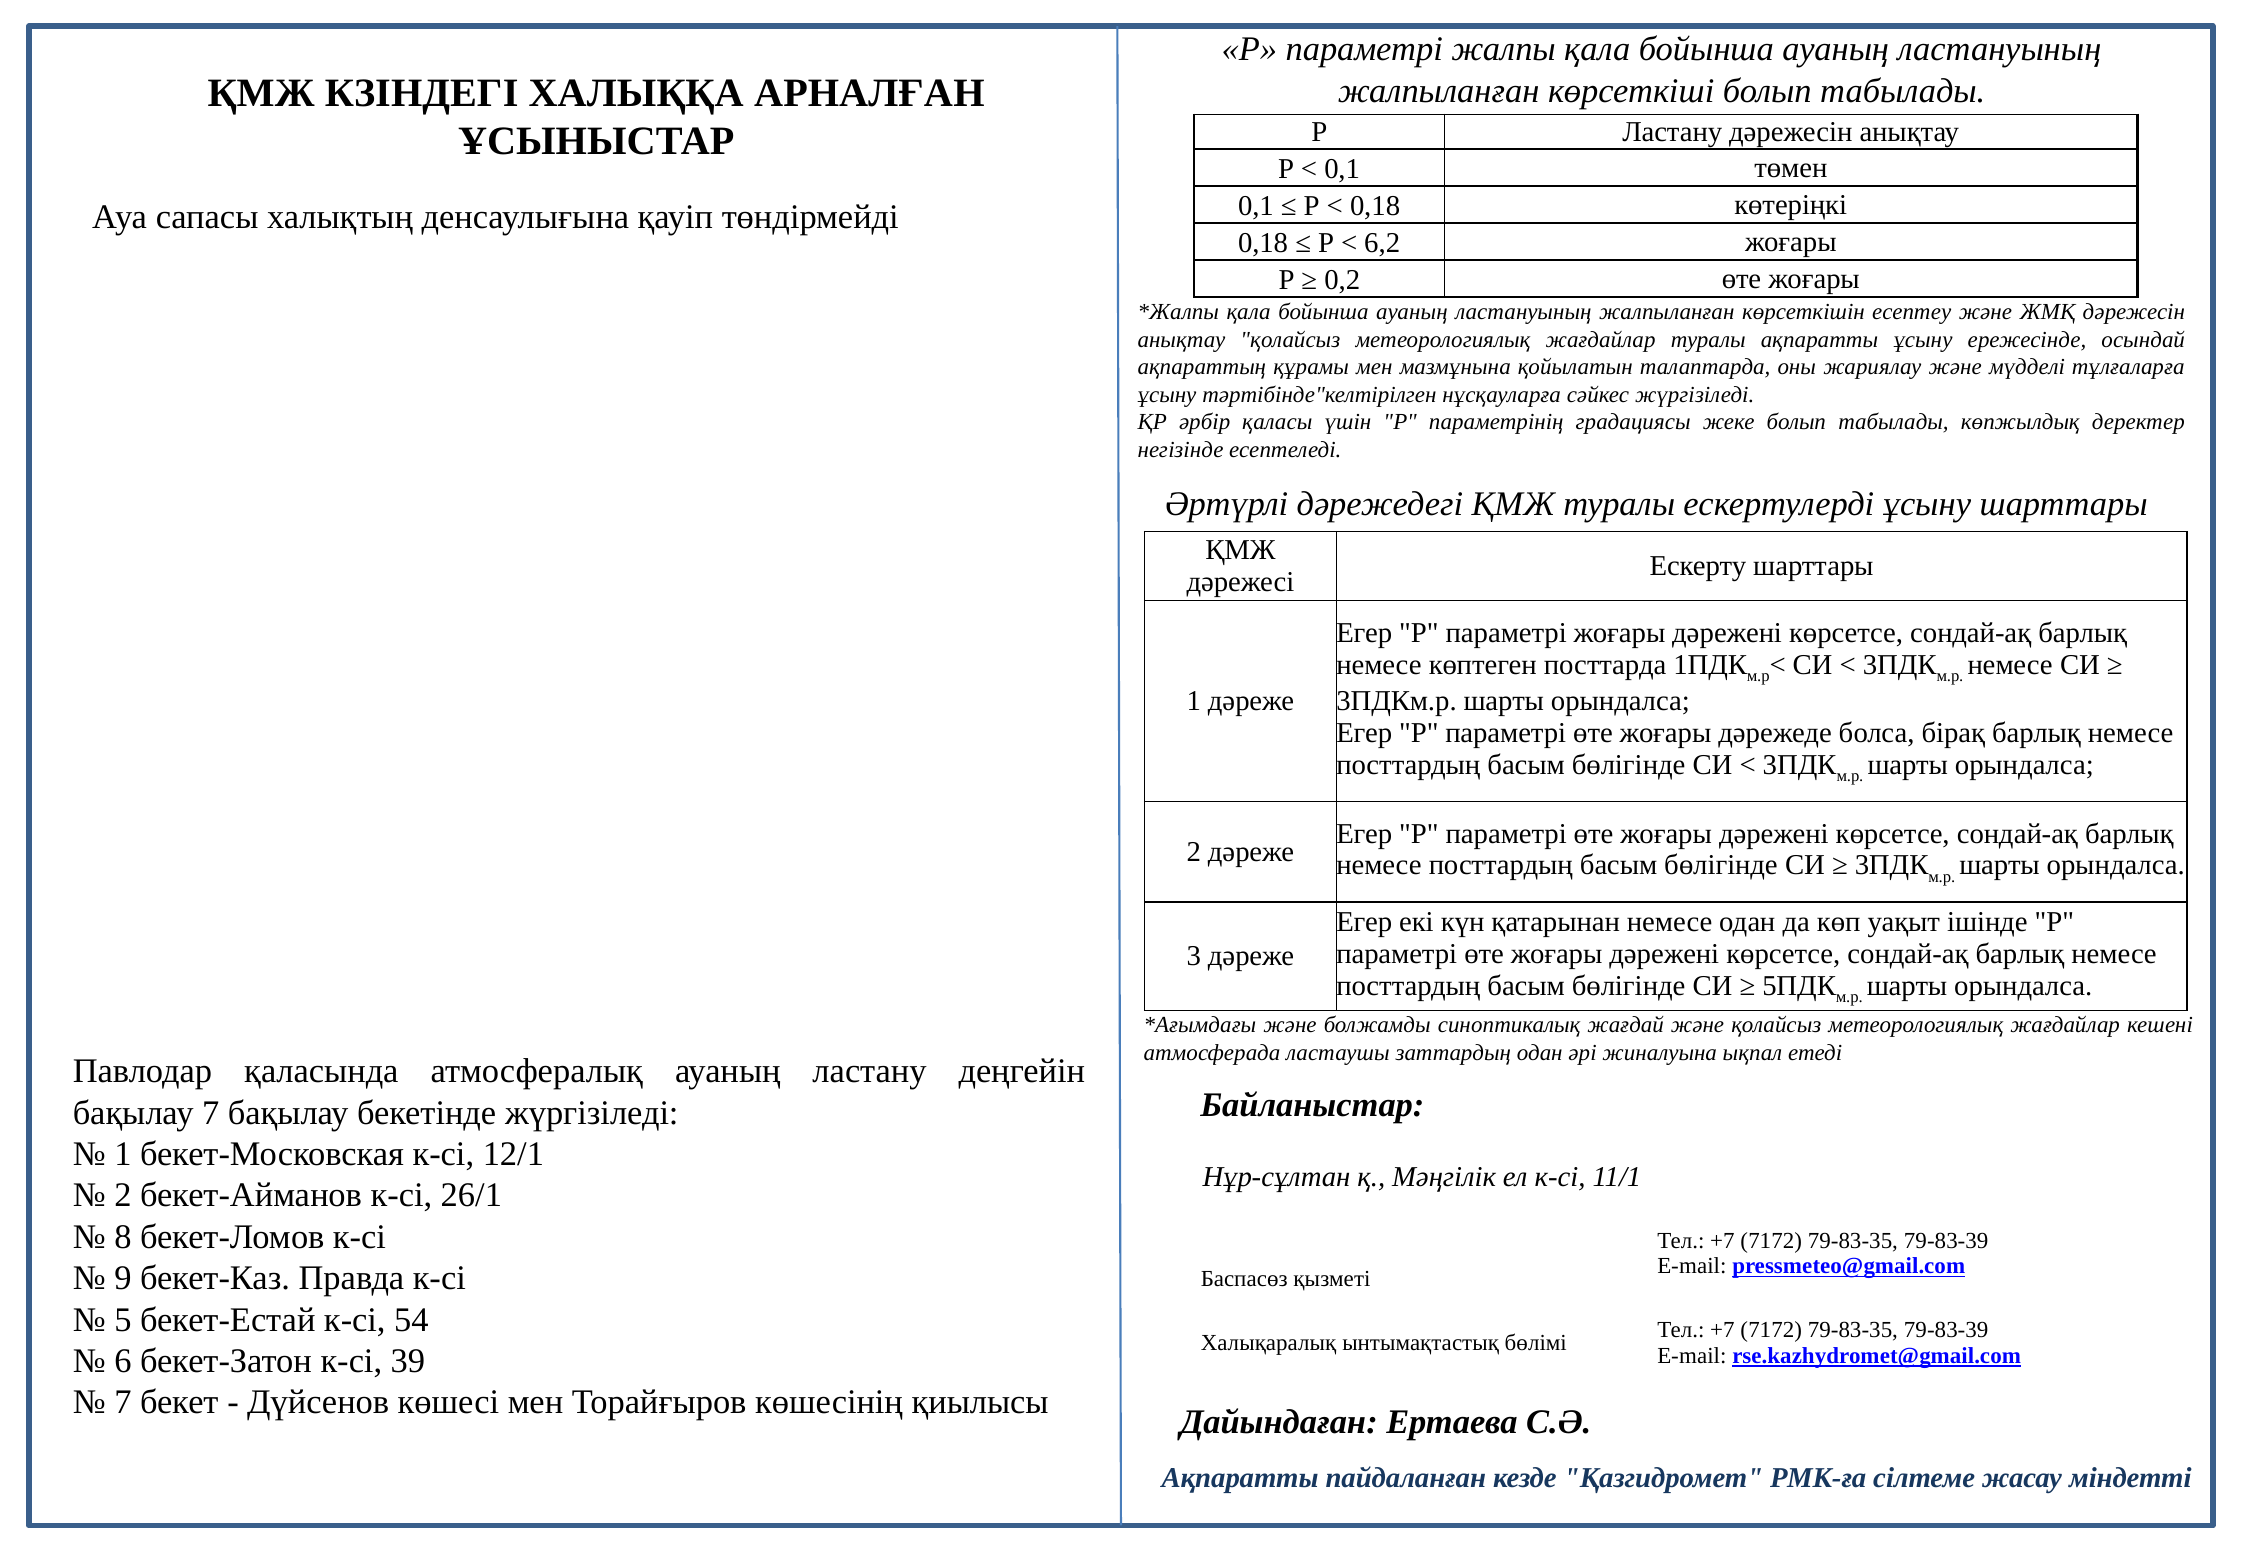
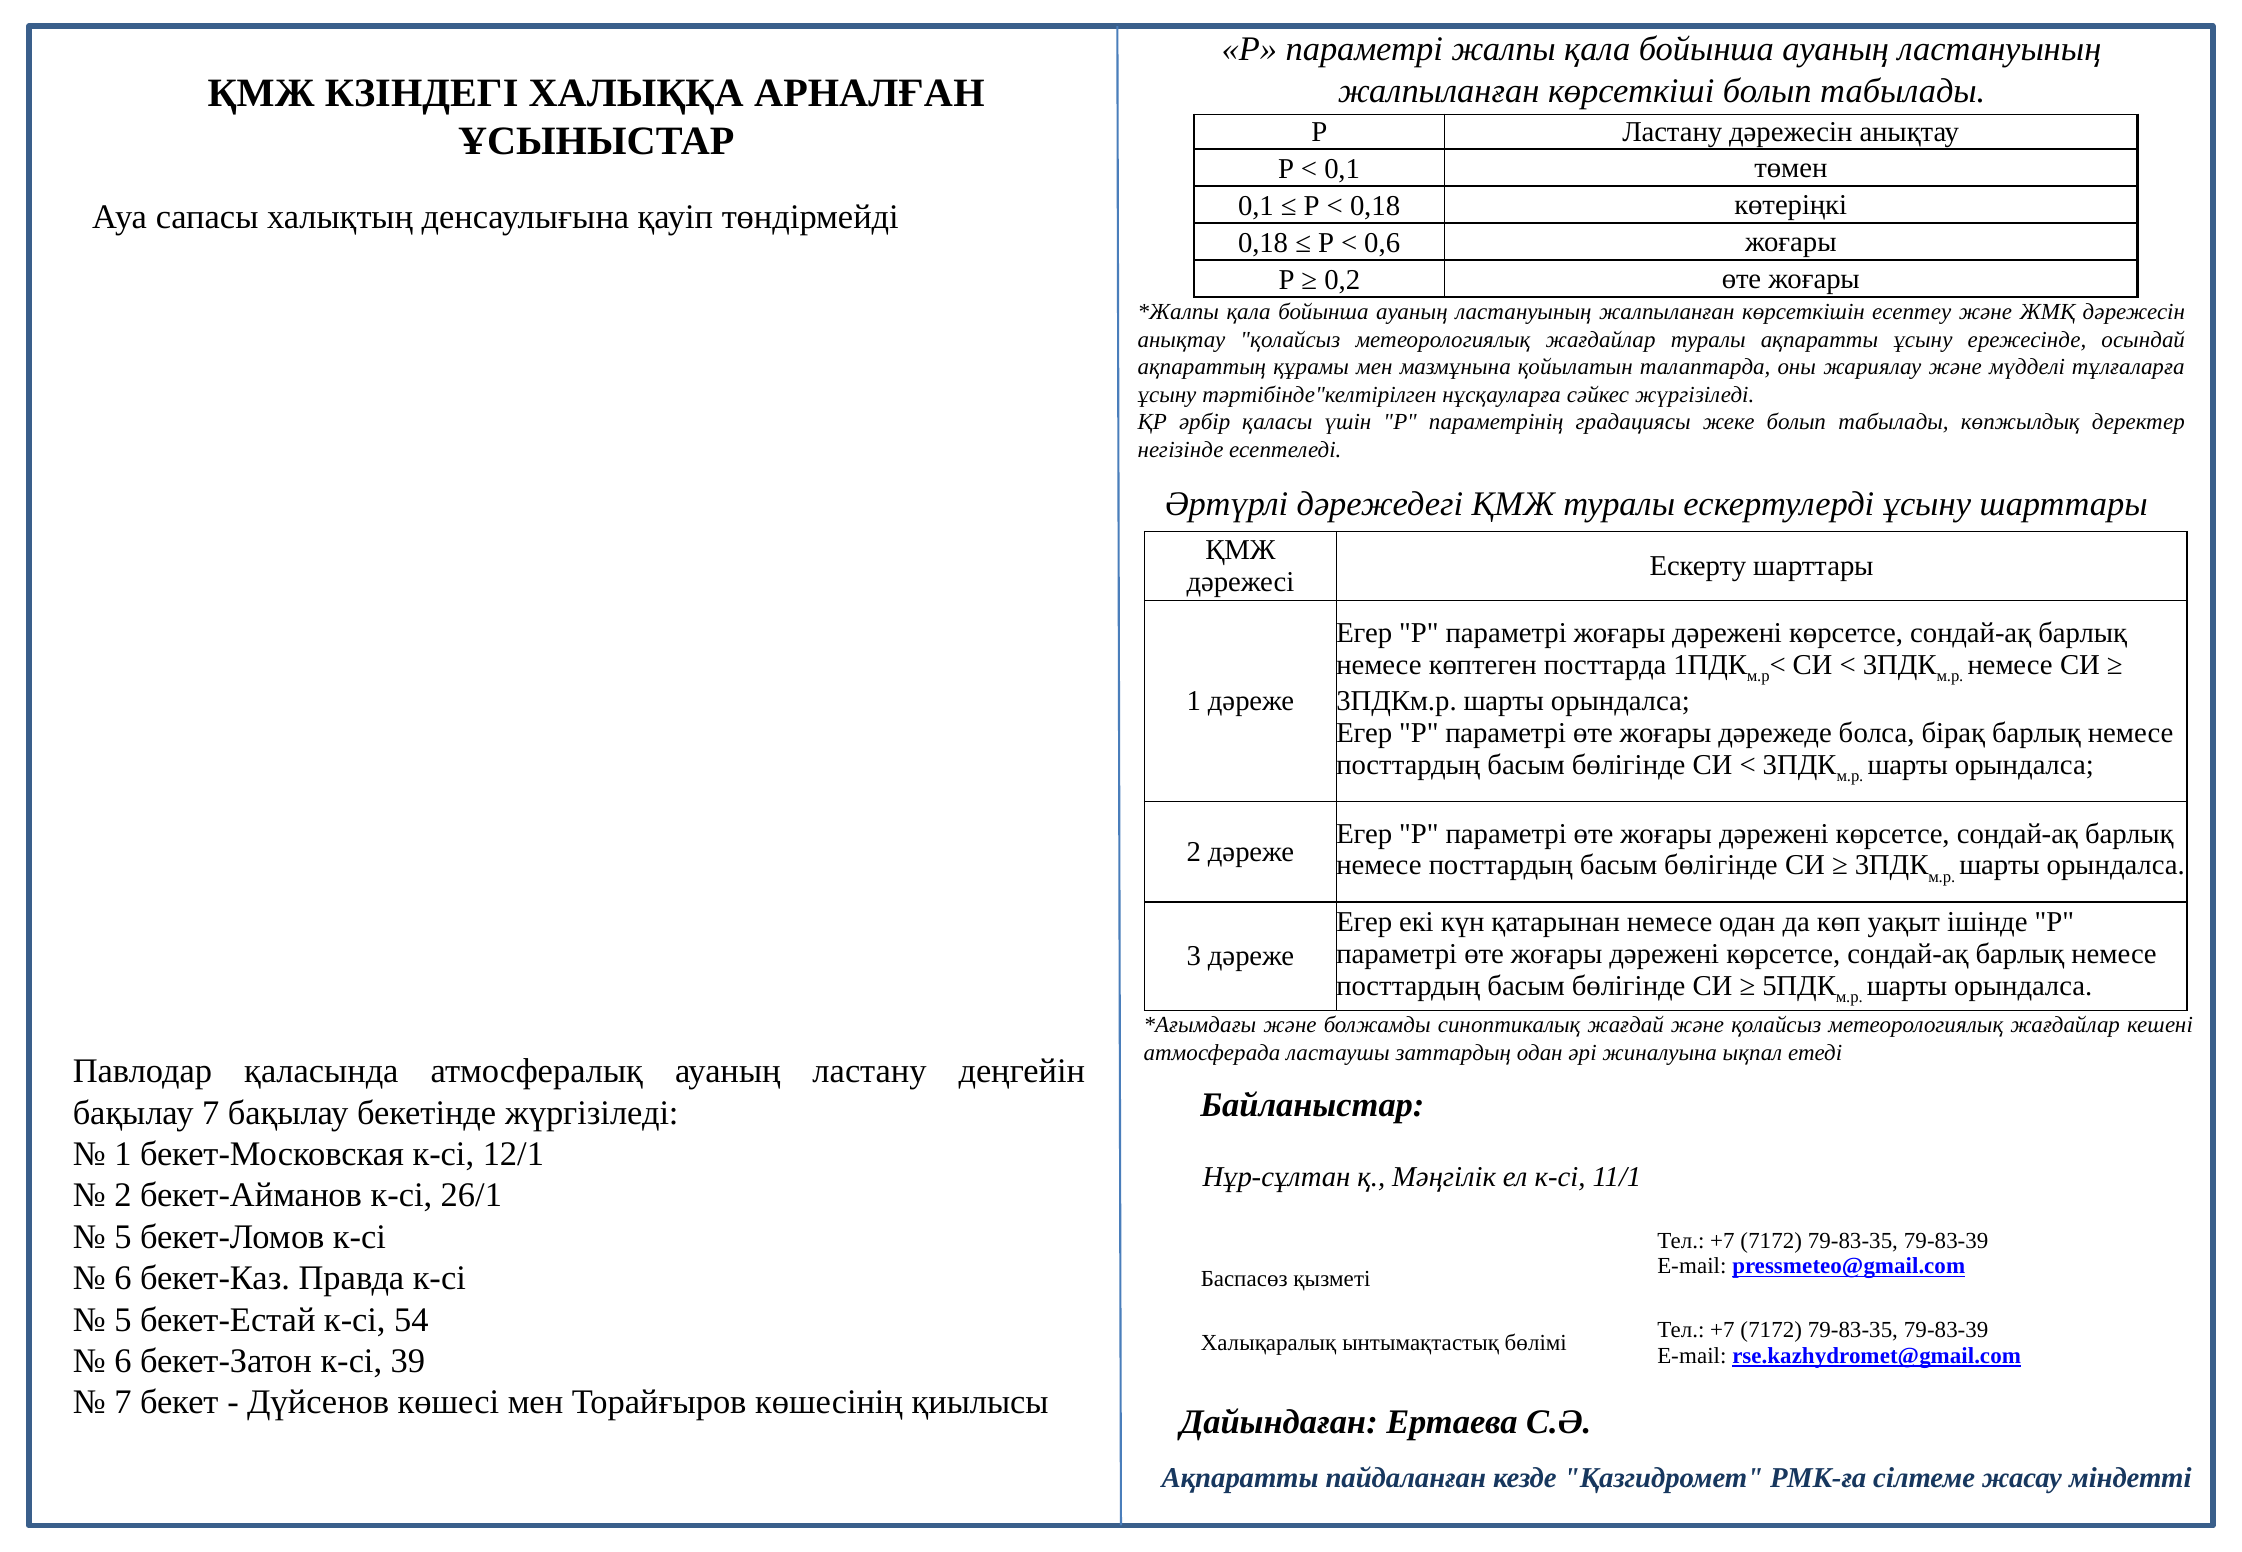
6,2: 6,2 -> 0,6 (1382, 243)
8: 8 -> 5 (123, 1237)
9: 9 -> 6 (123, 1278)
